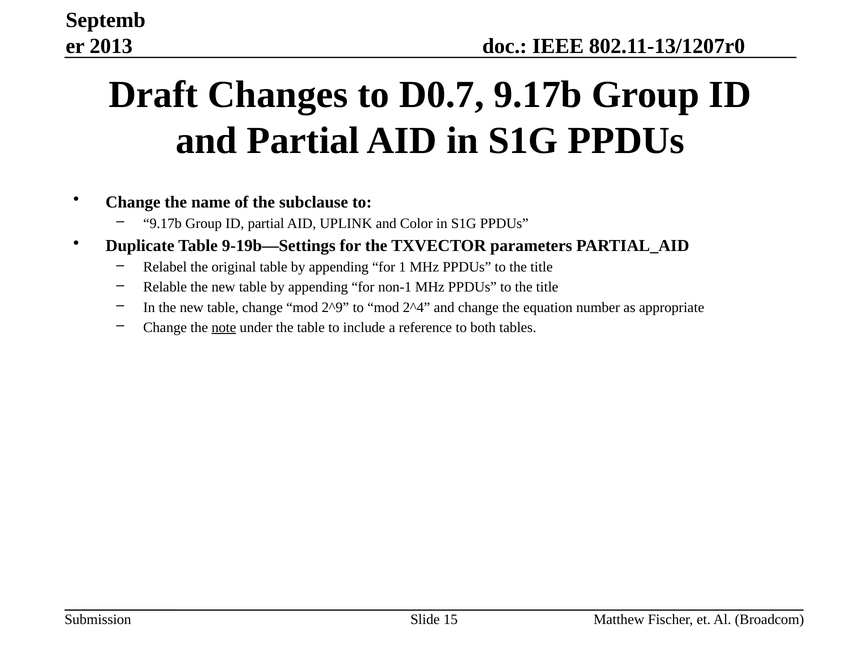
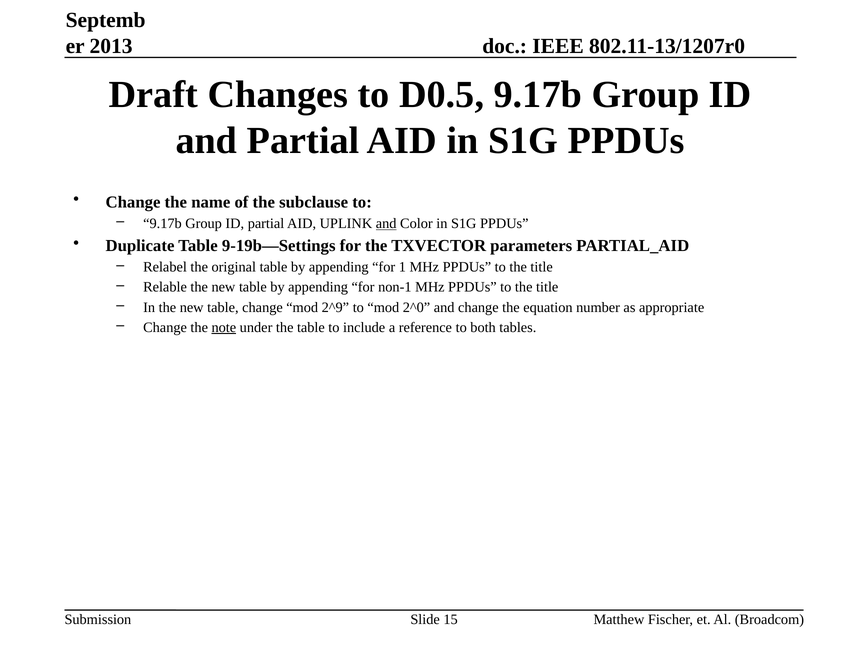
D0.7: D0.7 -> D0.5 (442, 94)
and underline: none -> present (386, 223)
2^4: 2^4 -> 2^0 (416, 307)
